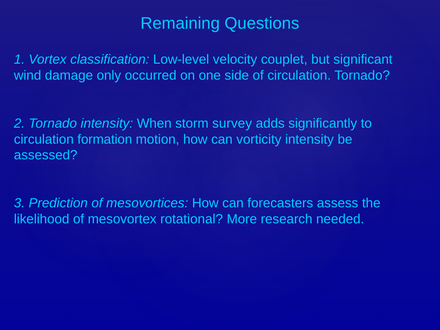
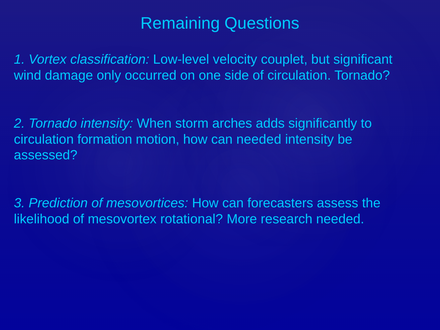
survey: survey -> arches (232, 123)
can vorticity: vorticity -> needed (259, 139)
